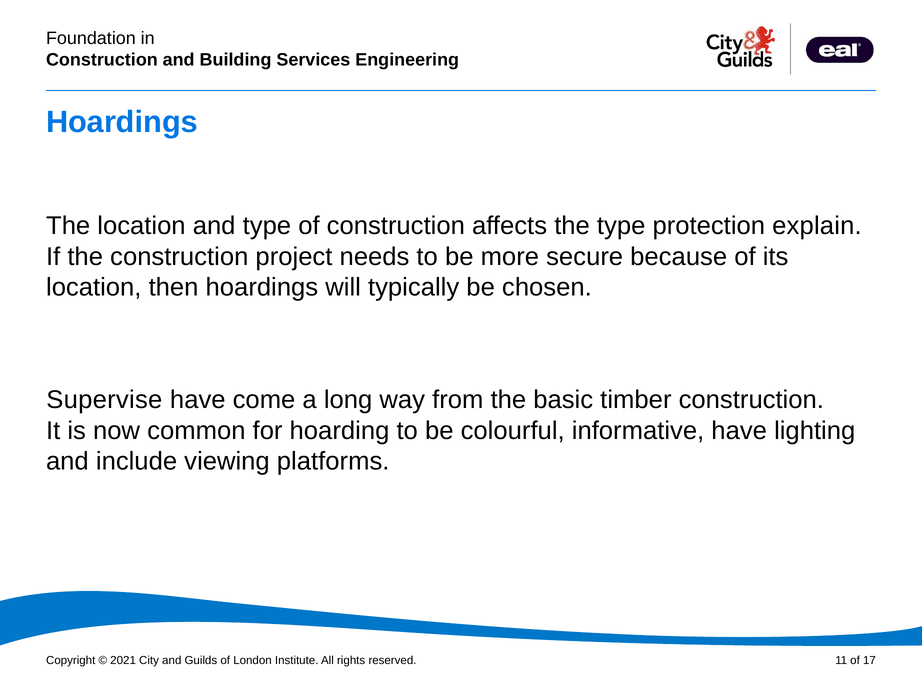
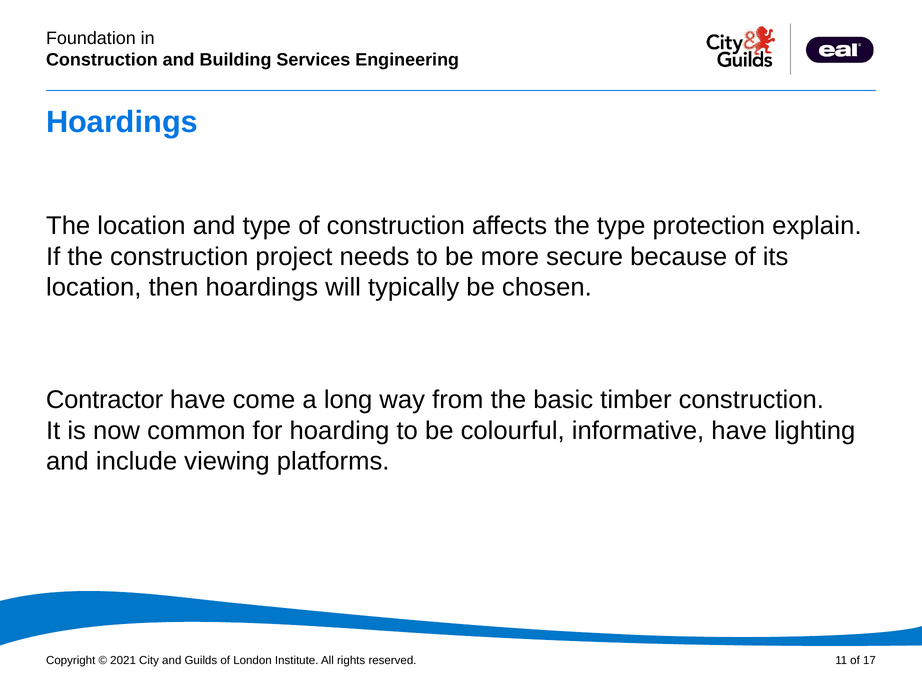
Supervise: Supervise -> Contractor (105, 400)
